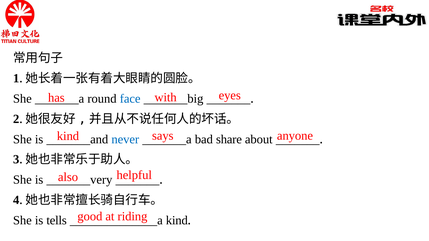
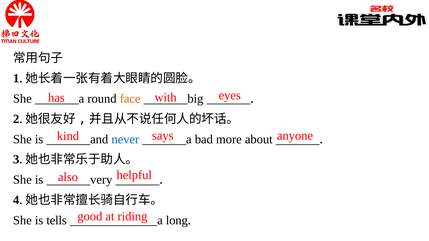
face colour: blue -> orange (130, 99)
share: share -> more (229, 139)
kind: kind -> long (177, 221)
